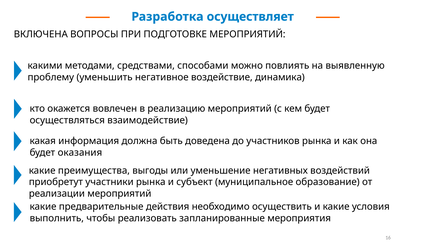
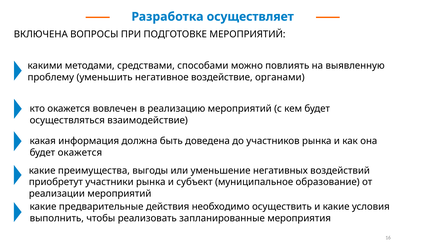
динамика: динамика -> органами (280, 77)
будет оказания: оказания -> окажется (80, 153)
